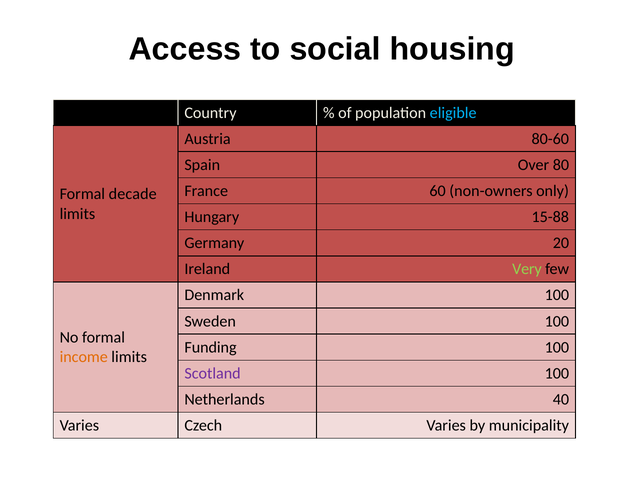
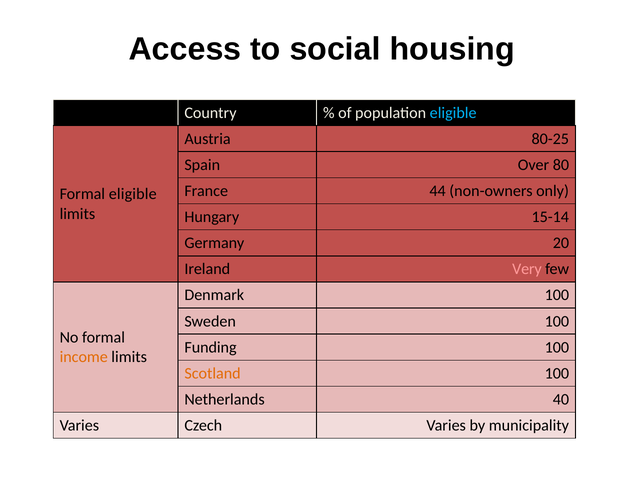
80-60: 80-60 -> 80-25 (550, 139)
60: 60 -> 44 (438, 191)
Formal decade: decade -> eligible (133, 194)
15-88: 15-88 -> 15-14 (550, 217)
Very colour: light green -> pink (527, 269)
Scotland colour: purple -> orange (213, 373)
